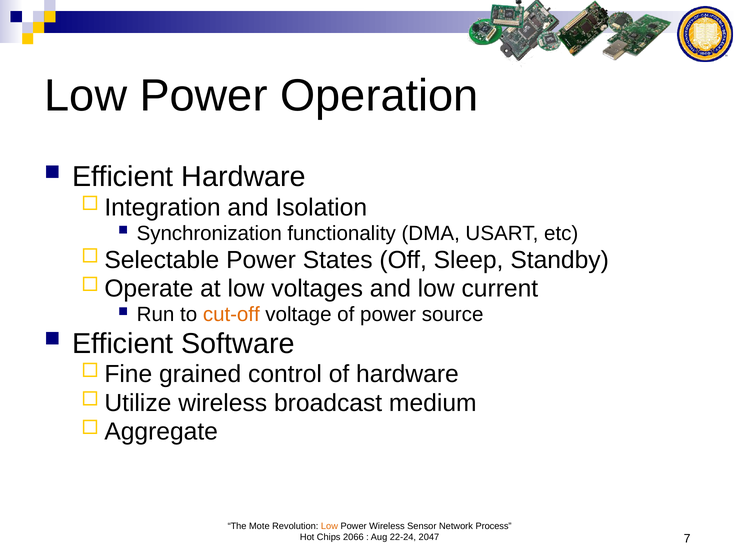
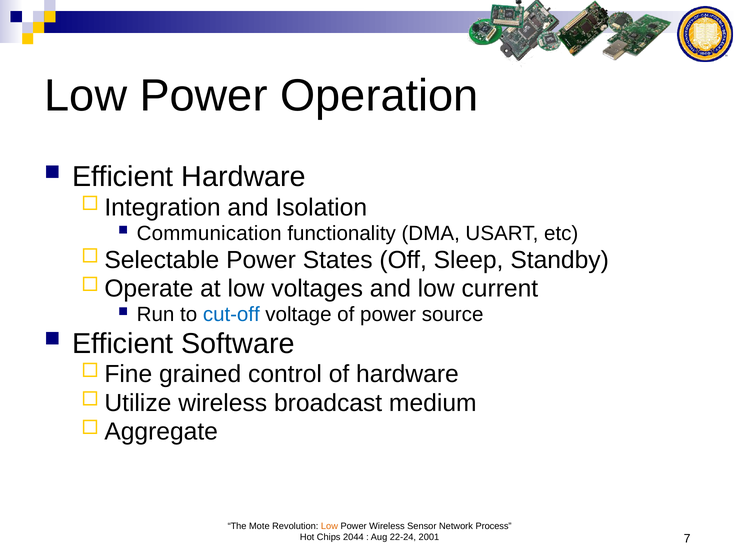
Synchronization: Synchronization -> Communication (209, 233)
cut-off colour: orange -> blue (231, 314)
2066: 2066 -> 2044 (353, 537)
2047: 2047 -> 2001 (429, 537)
